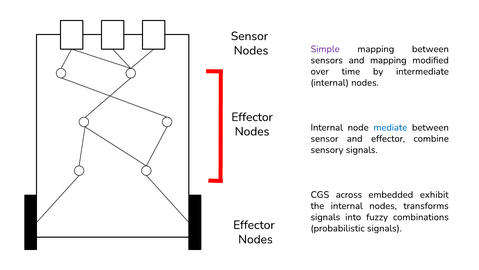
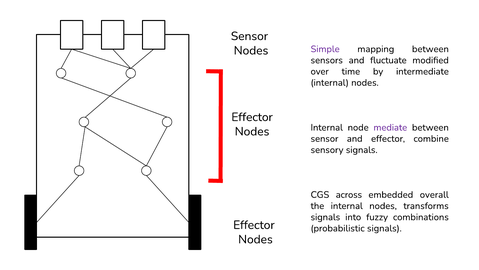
and mapping: mapping -> fluctuate (388, 60)
mediate colour: blue -> purple (390, 127)
exhibit: exhibit -> overall (434, 194)
